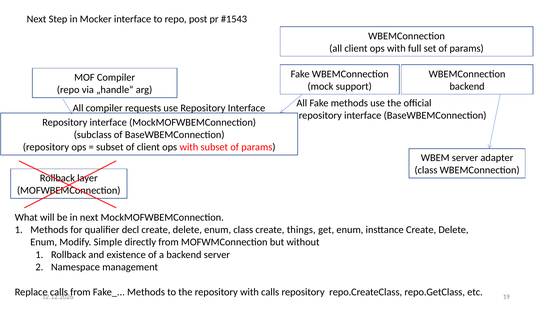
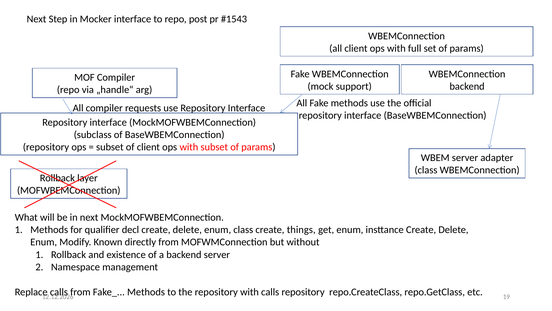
Simple: Simple -> Known (108, 242)
